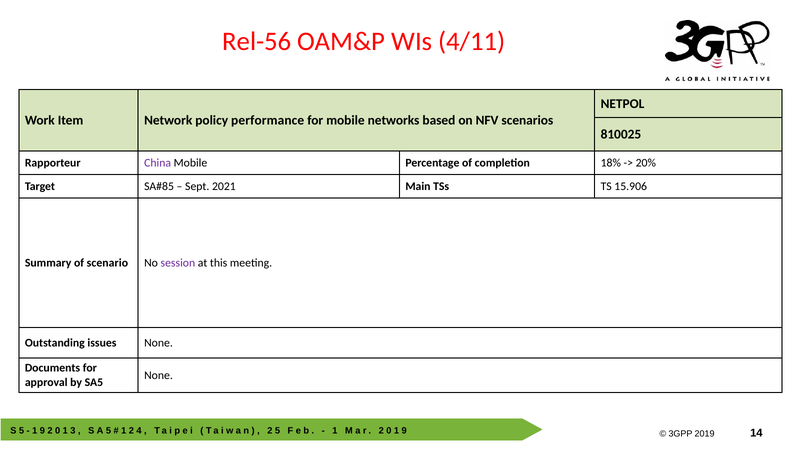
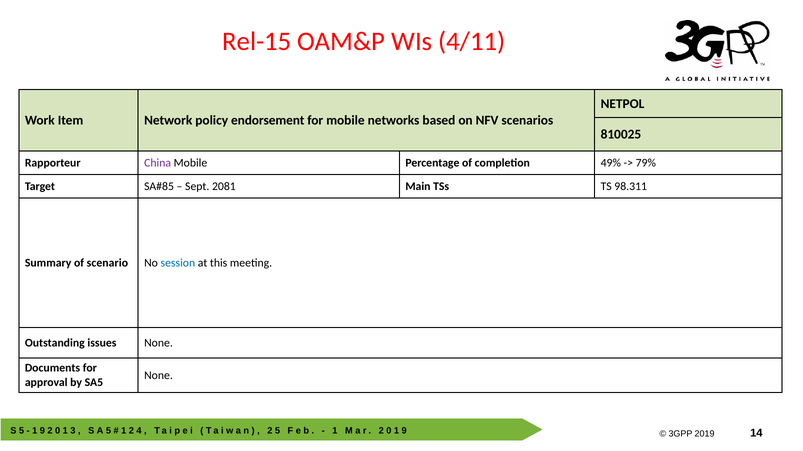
Rel-56: Rel-56 -> Rel-15 (257, 42)
performance: performance -> endorsement (268, 121)
18%: 18% -> 49% (611, 163)
20%: 20% -> 79% (646, 163)
2021: 2021 -> 2081 (224, 187)
15.906: 15.906 -> 98.311 (631, 187)
session colour: purple -> blue (178, 263)
